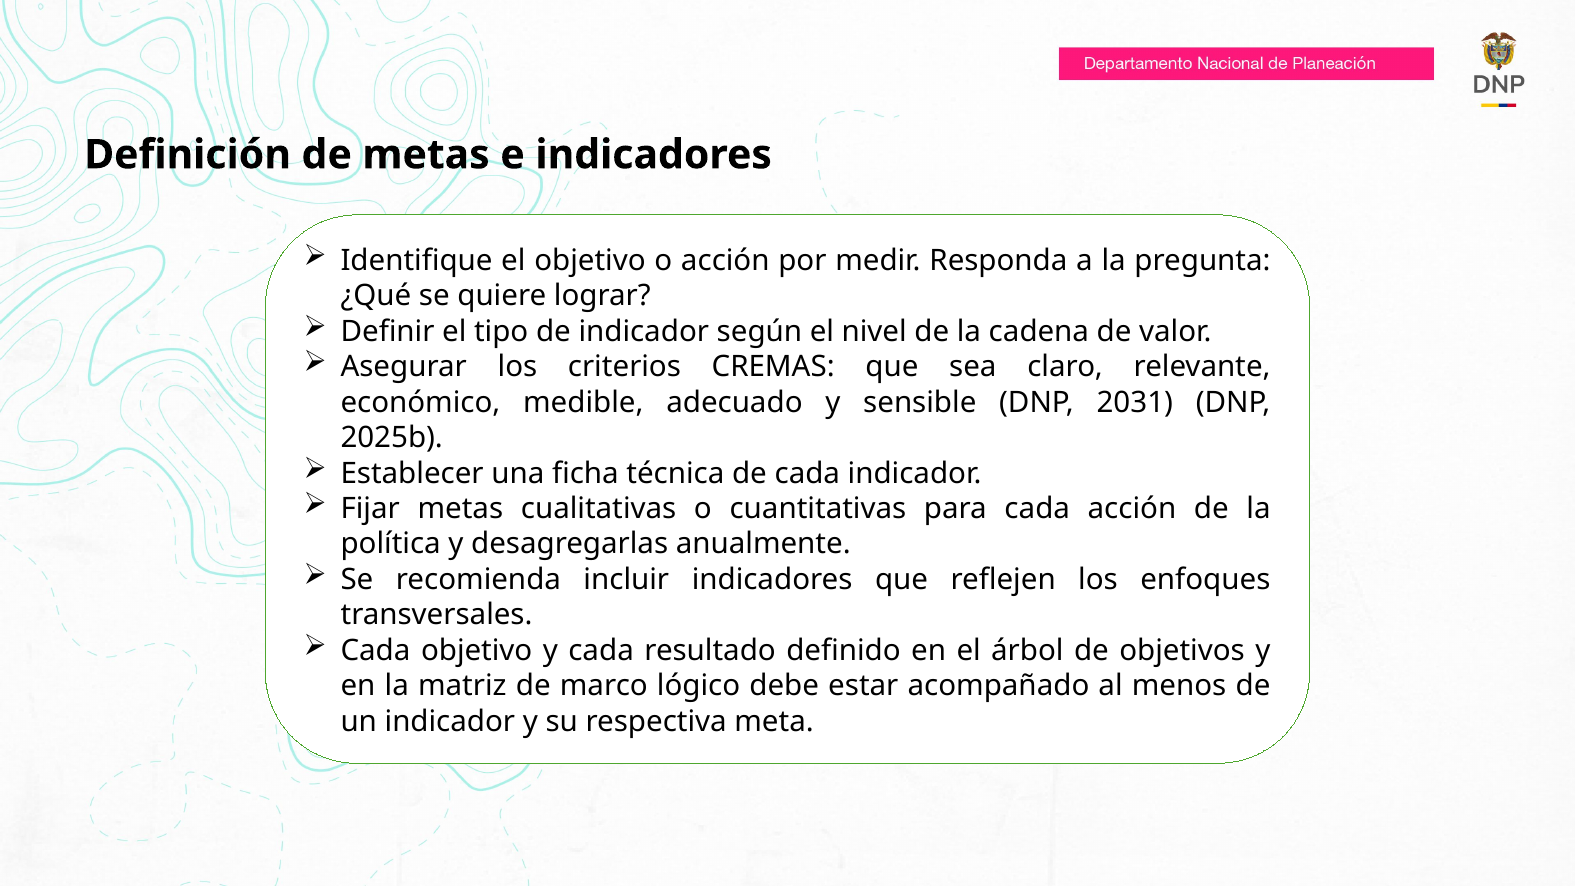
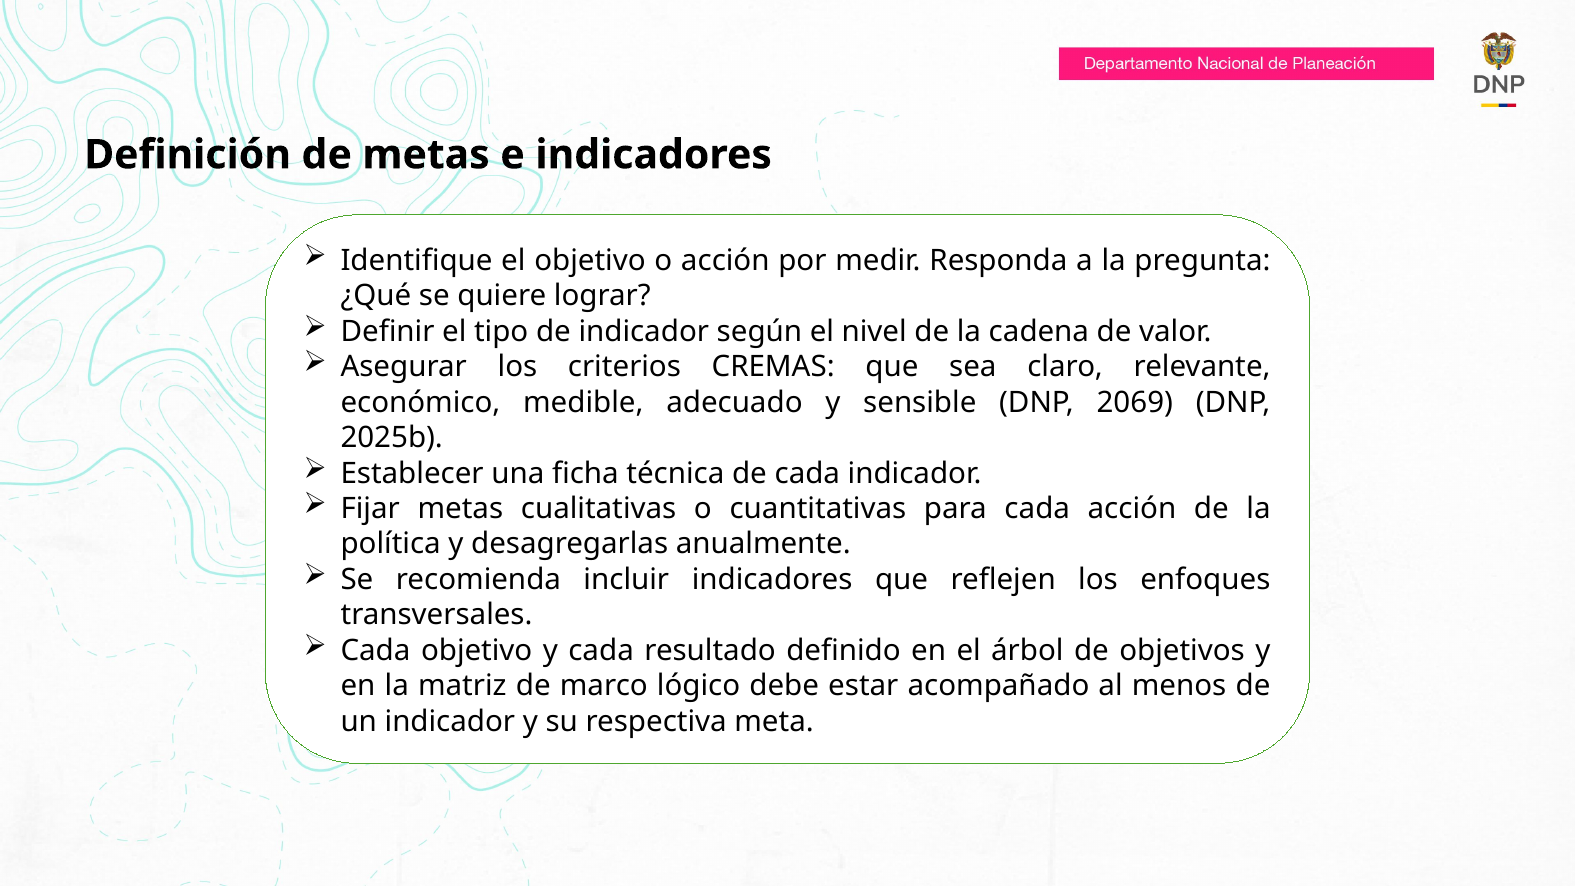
2031: 2031 -> 2069 (1135, 402)
